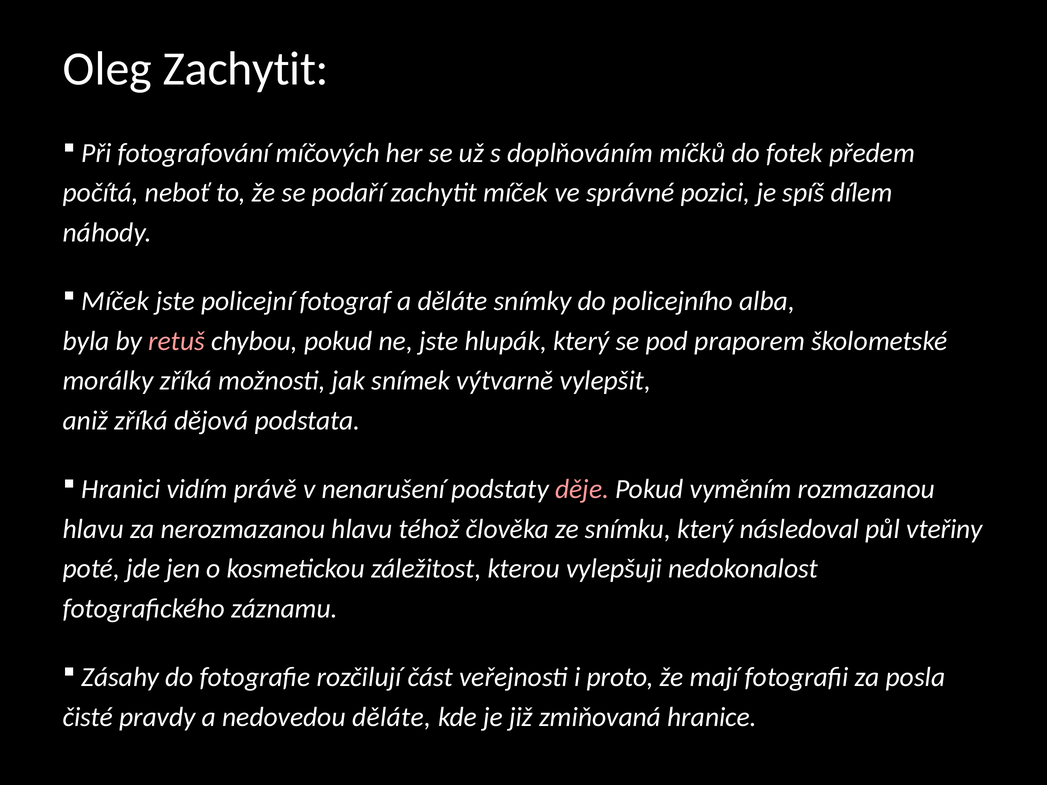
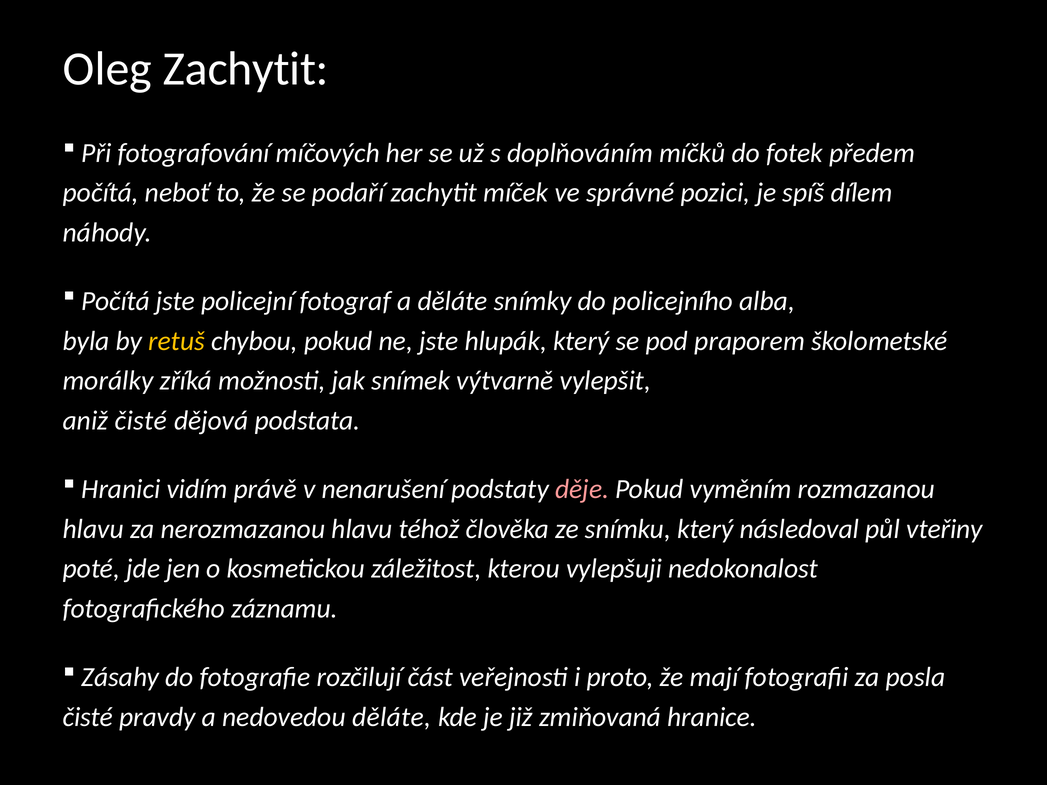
Míček: Míček -> Počítá (116, 301)
retuš colour: pink -> yellow (177, 341)
aniž zříká: zříká -> čisté (141, 421)
